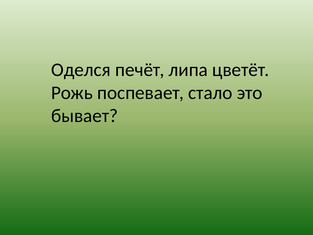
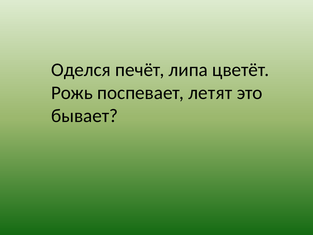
стало: стало -> летят (210, 93)
